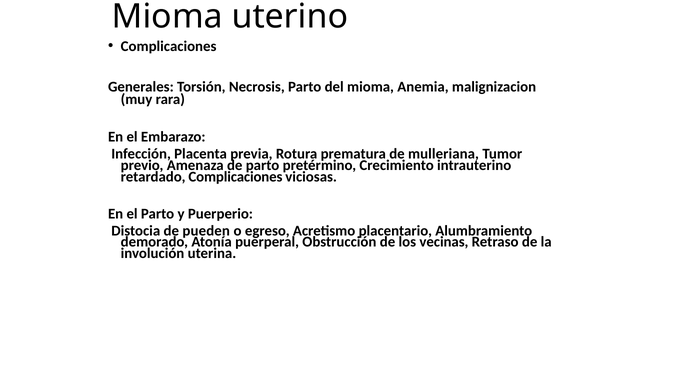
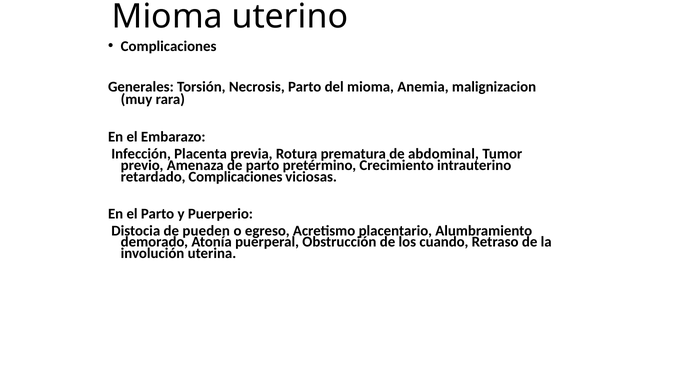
mulleriana: mulleriana -> abdominal (443, 154)
vecinas: vecinas -> cuando (444, 242)
